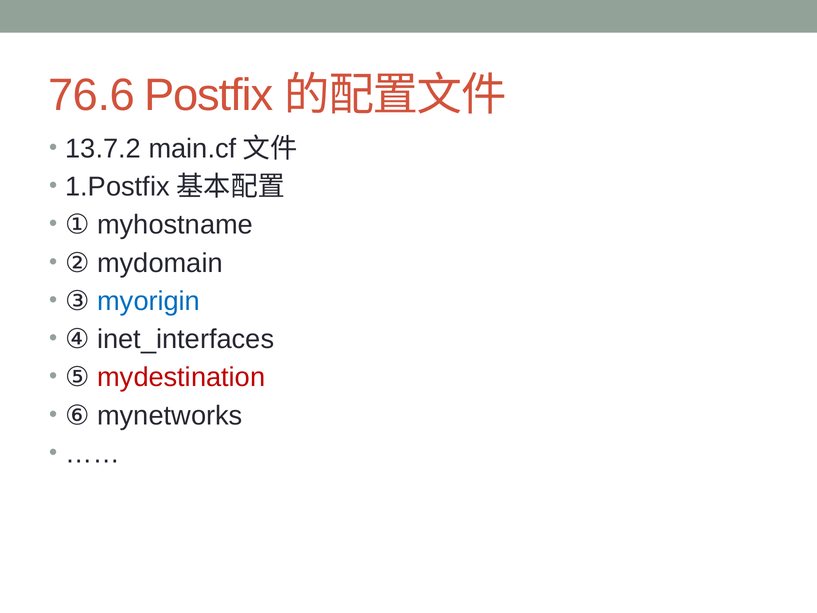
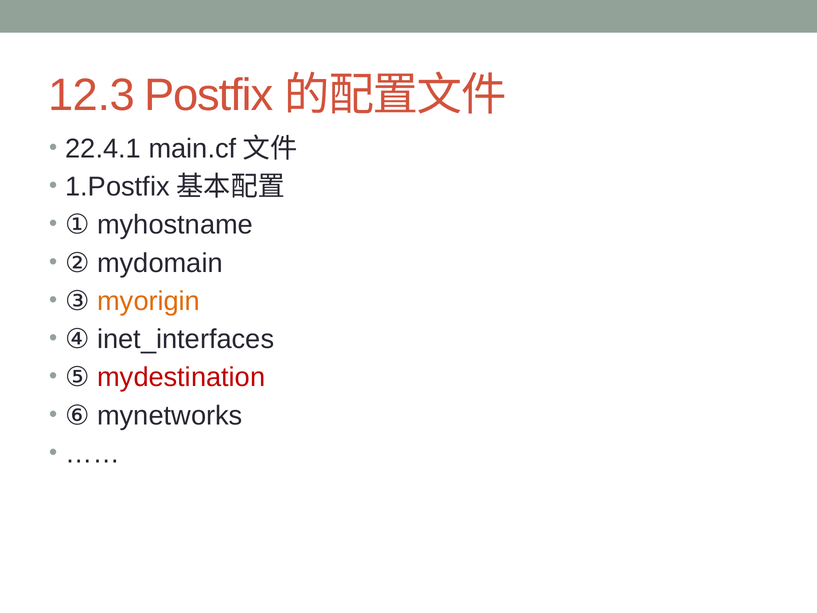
76.6: 76.6 -> 12.3 (92, 95)
13.7.2: 13.7.2 -> 22.4.1 (103, 149)
myorigin colour: blue -> orange (149, 301)
